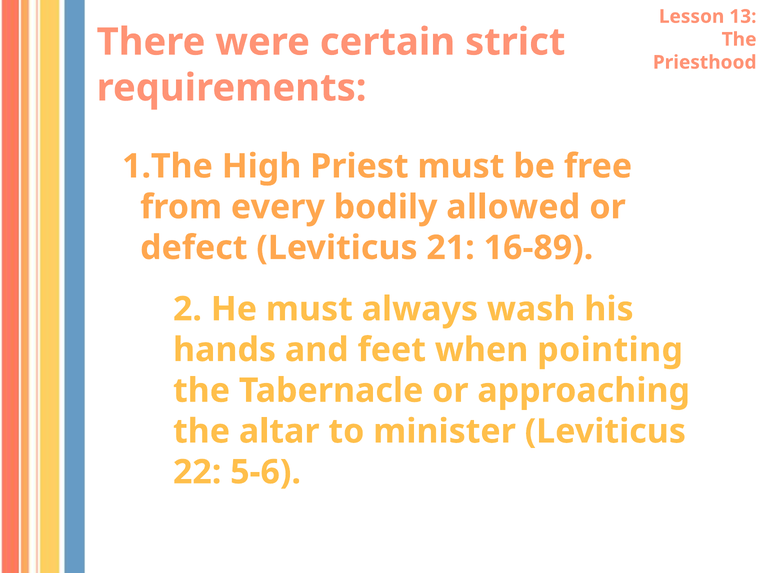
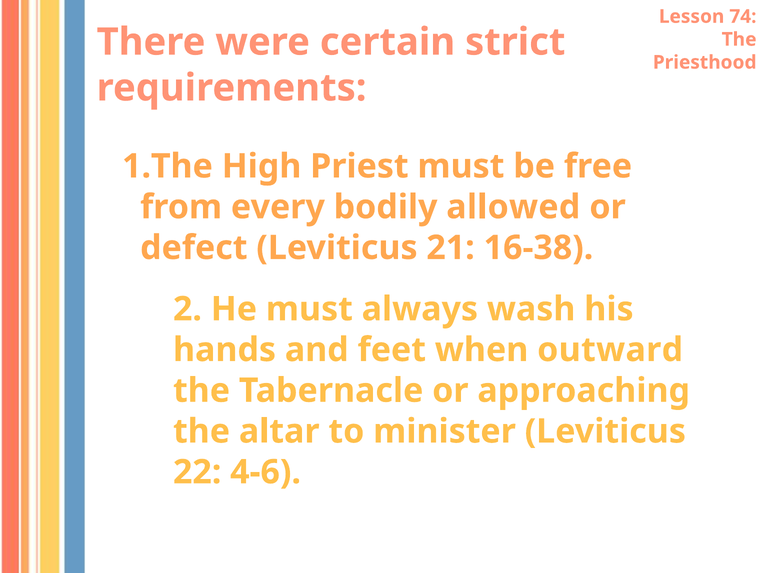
13: 13 -> 74 (743, 17)
16-89: 16-89 -> 16-38 (538, 248)
pointing: pointing -> outward (610, 350)
5-6: 5-6 -> 4-6 (266, 472)
